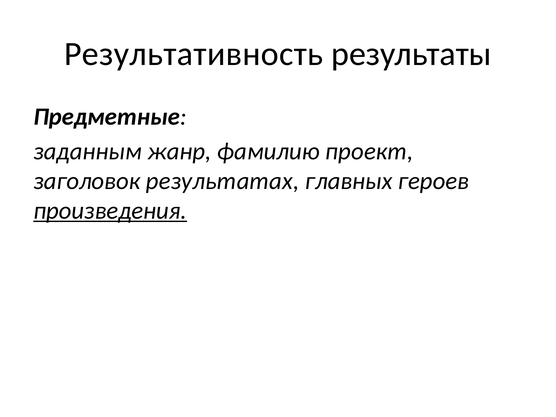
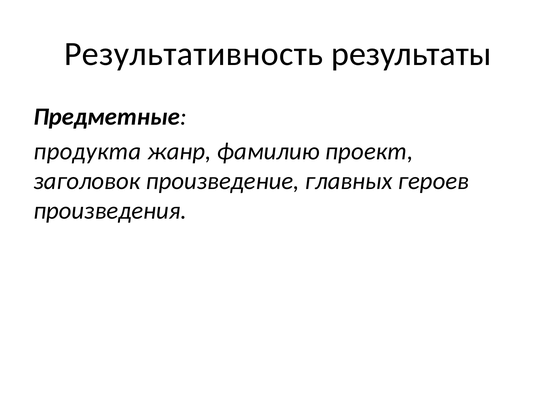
заданным: заданным -> продукта (87, 151)
результатах: результатах -> произведение (223, 181)
произведения underline: present -> none (110, 211)
